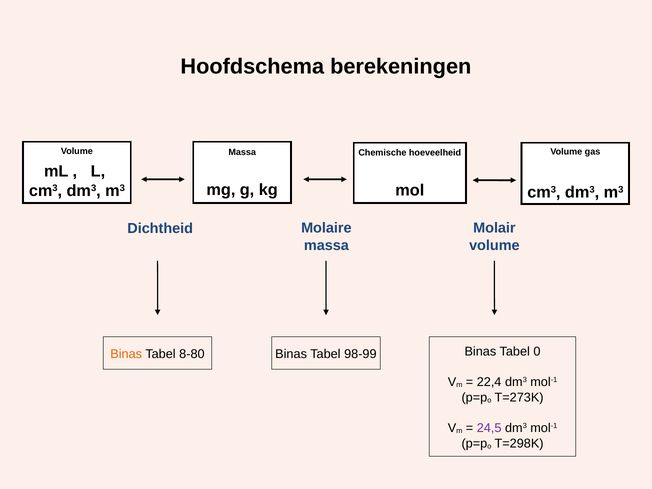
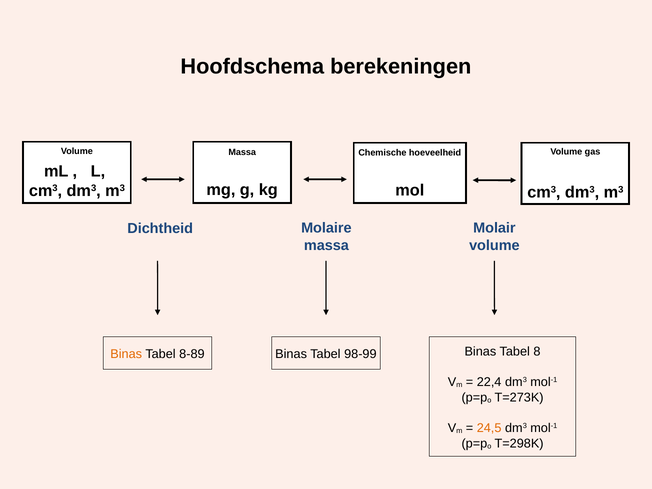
8-80: 8-80 -> 8-89 (192, 354)
0: 0 -> 8 (537, 351)
24,5 colour: purple -> orange (489, 428)
